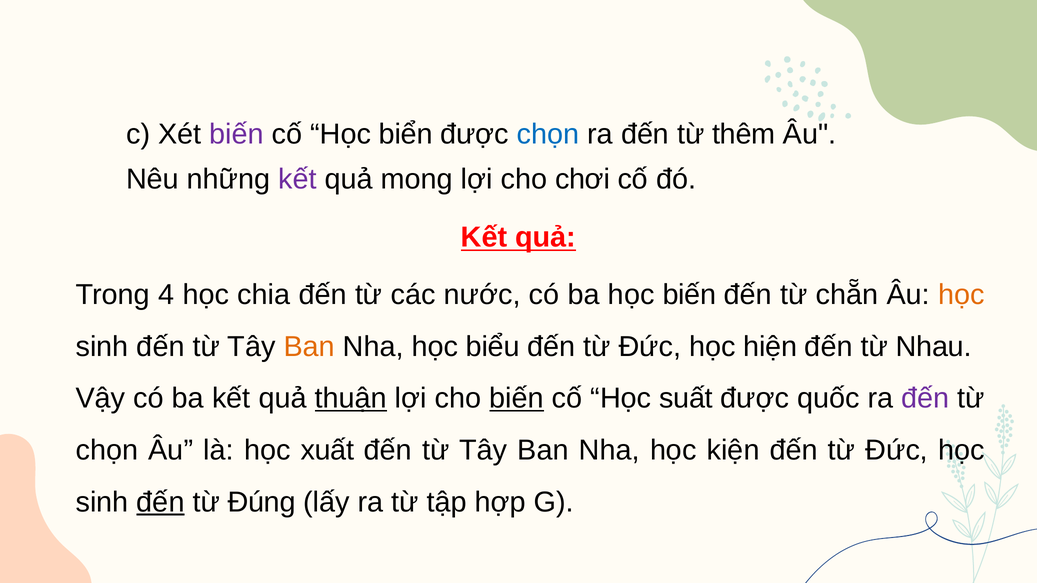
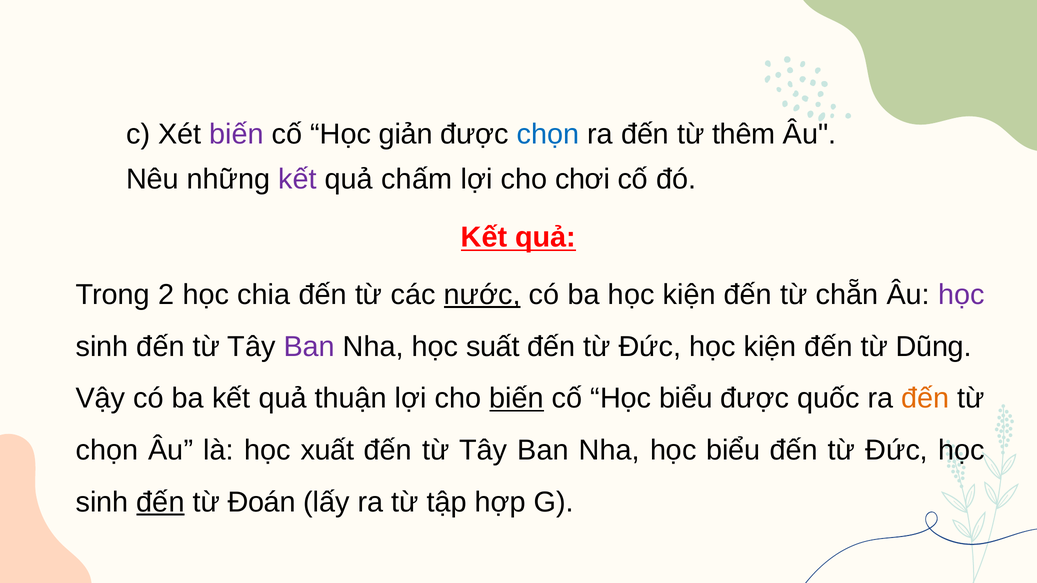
biển: biển -> giản (406, 134)
mong: mong -> chấm (417, 179)
4: 4 -> 2 (166, 295)
nước underline: none -> present (482, 295)
ba học biến: biến -> kiện (689, 295)
học colour: orange -> purple (961, 295)
Ban colour: orange -> purple (309, 347)
biểu: biểu -> suất (493, 347)
Đức học hiện: hiện -> kiện (770, 347)
Nhau: Nhau -> Dũng (934, 347)
thuận underline: present -> none (351, 399)
cố Học suất: suất -> biểu (686, 399)
đến colour: purple -> orange (925, 399)
Nha học kiện: kiện -> biểu (733, 450)
Đúng: Đúng -> Đoán (262, 502)
